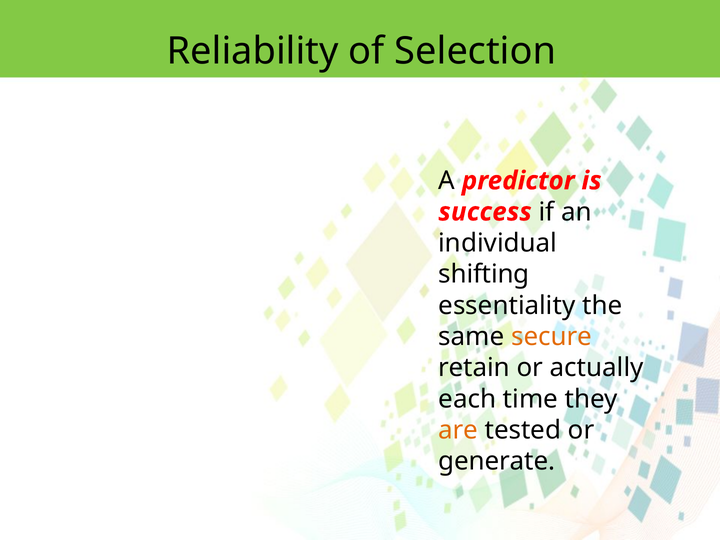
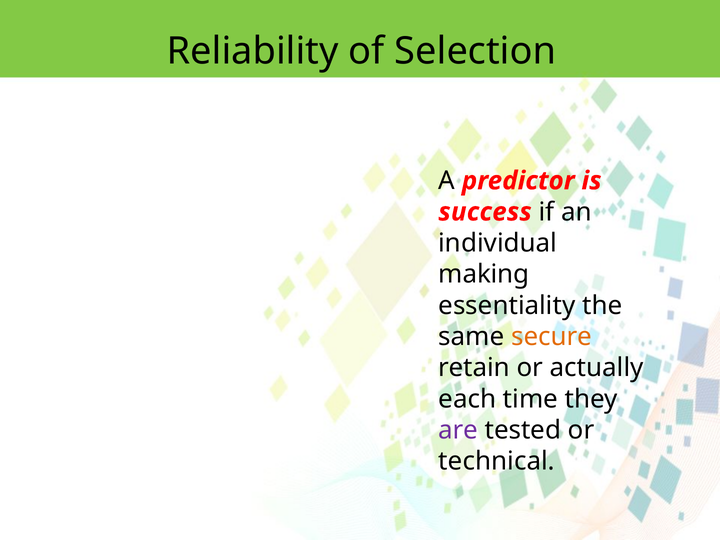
shifting: shifting -> making (484, 274)
are colour: orange -> purple (458, 430)
generate: generate -> technical (497, 461)
